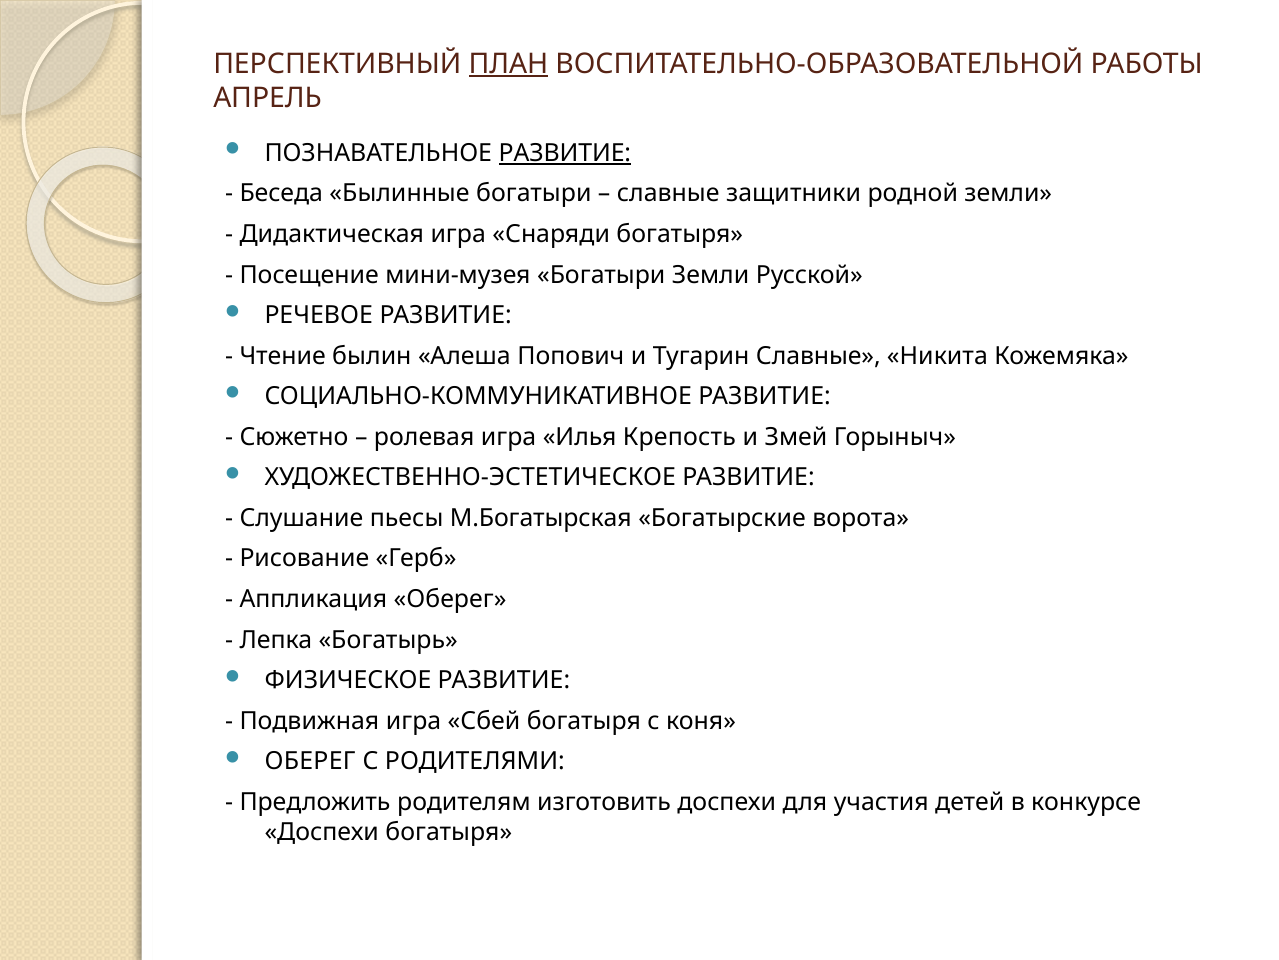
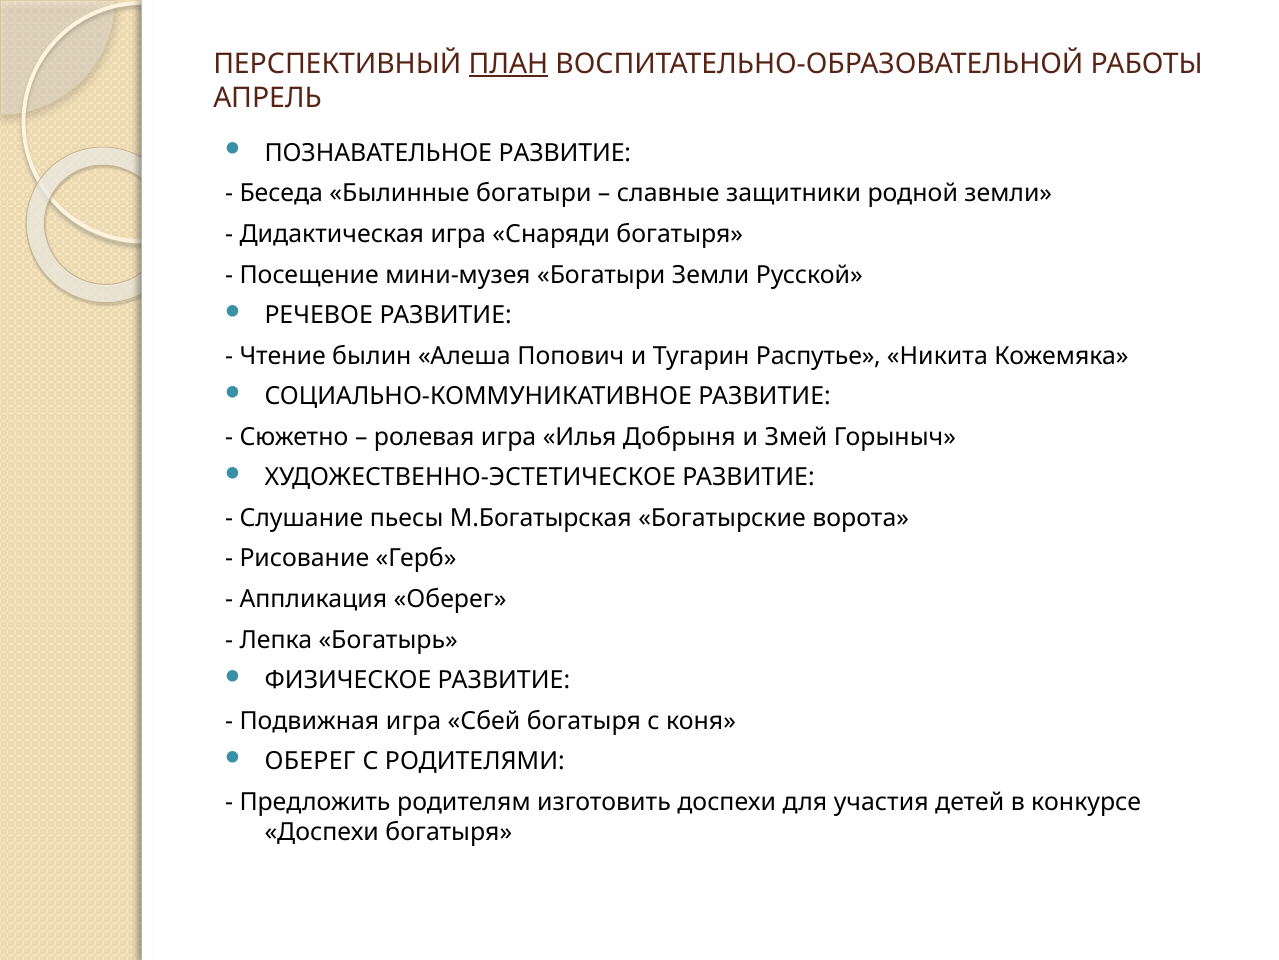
РАЗВИТИЕ underline: present -> none (565, 153)
Тугарин Славные: Славные -> Распутье (818, 356)
Крепость: Крепость -> Добрыня (679, 437)
